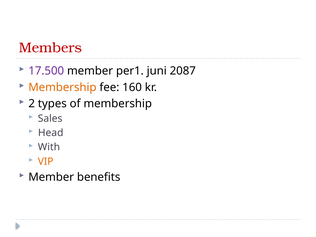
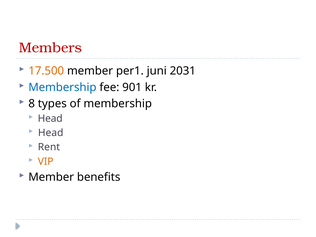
17.500 colour: purple -> orange (46, 71)
2087: 2087 -> 2031 (183, 71)
Membership colour: orange -> blue (62, 87)
160: 160 -> 901 (132, 87)
2: 2 -> 8 (32, 104)
Sales: Sales -> Head (50, 119)
With: With -> Rent (49, 147)
